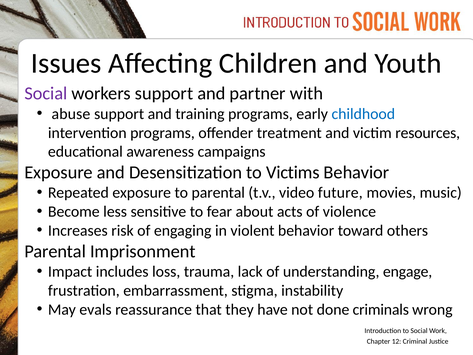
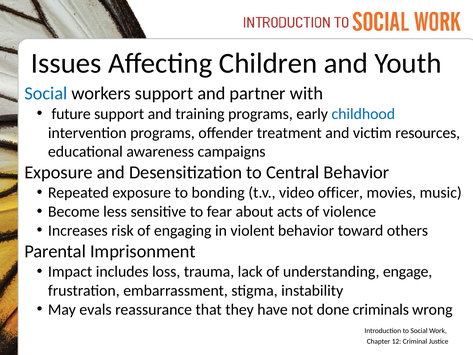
Social colour: purple -> blue (46, 93)
abuse: abuse -> future (71, 114)
Victims: Victims -> Central (293, 172)
to parental: parental -> bonding (218, 193)
future: future -> officer (340, 193)
